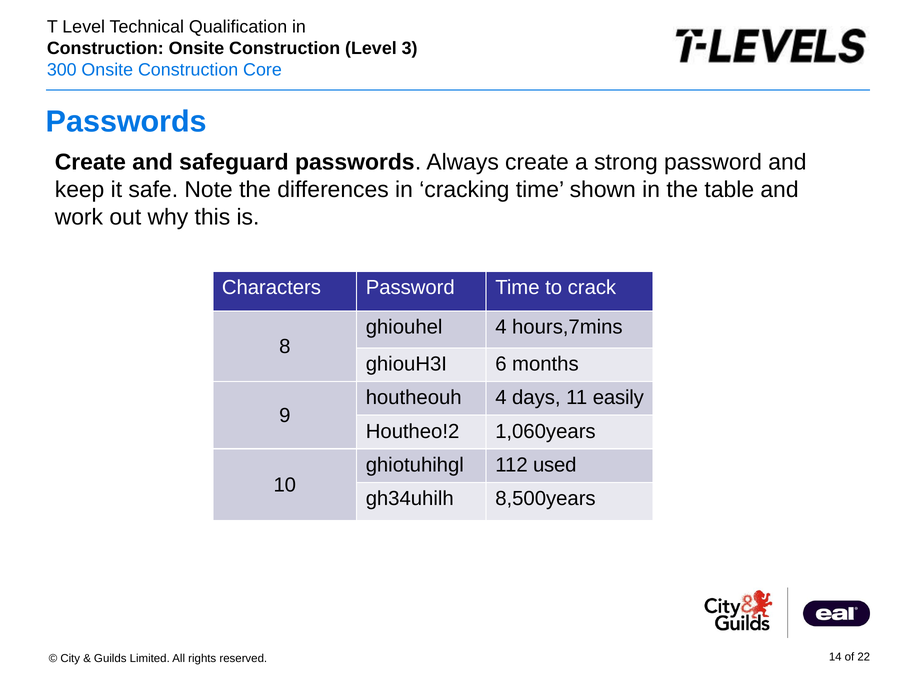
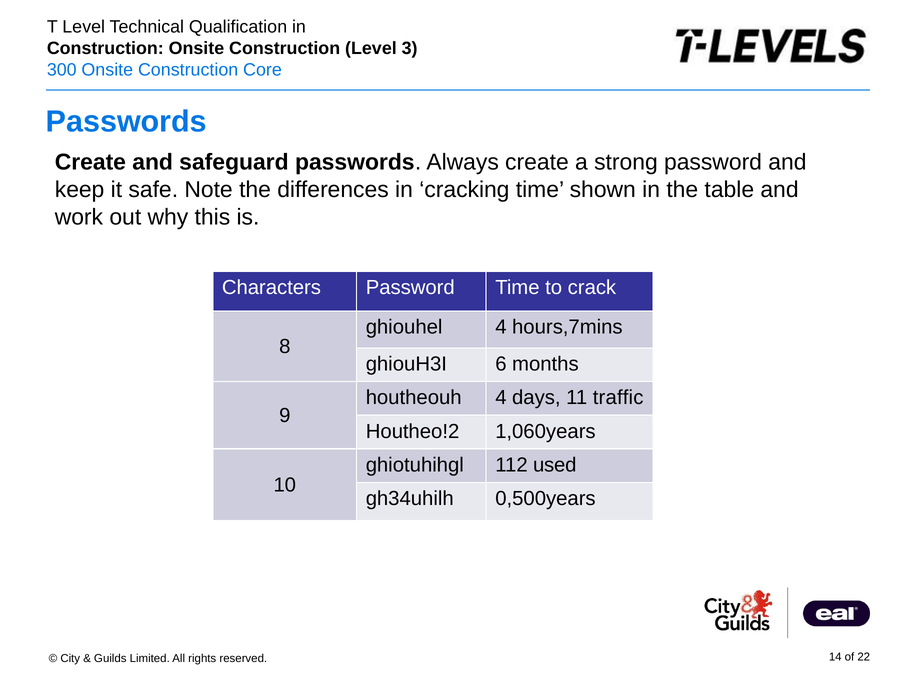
easily: easily -> traffic (618, 398)
8,500years: 8,500years -> 0,500years (545, 499)
